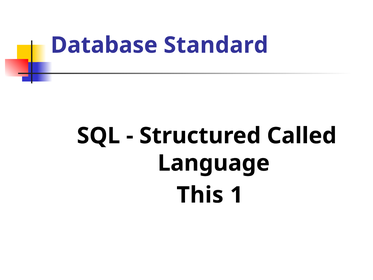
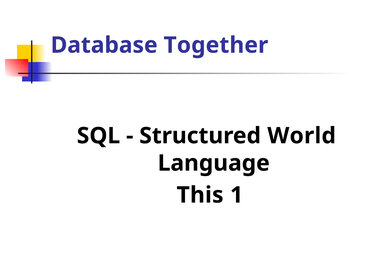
Standard: Standard -> Together (216, 45)
Called: Called -> World (302, 136)
